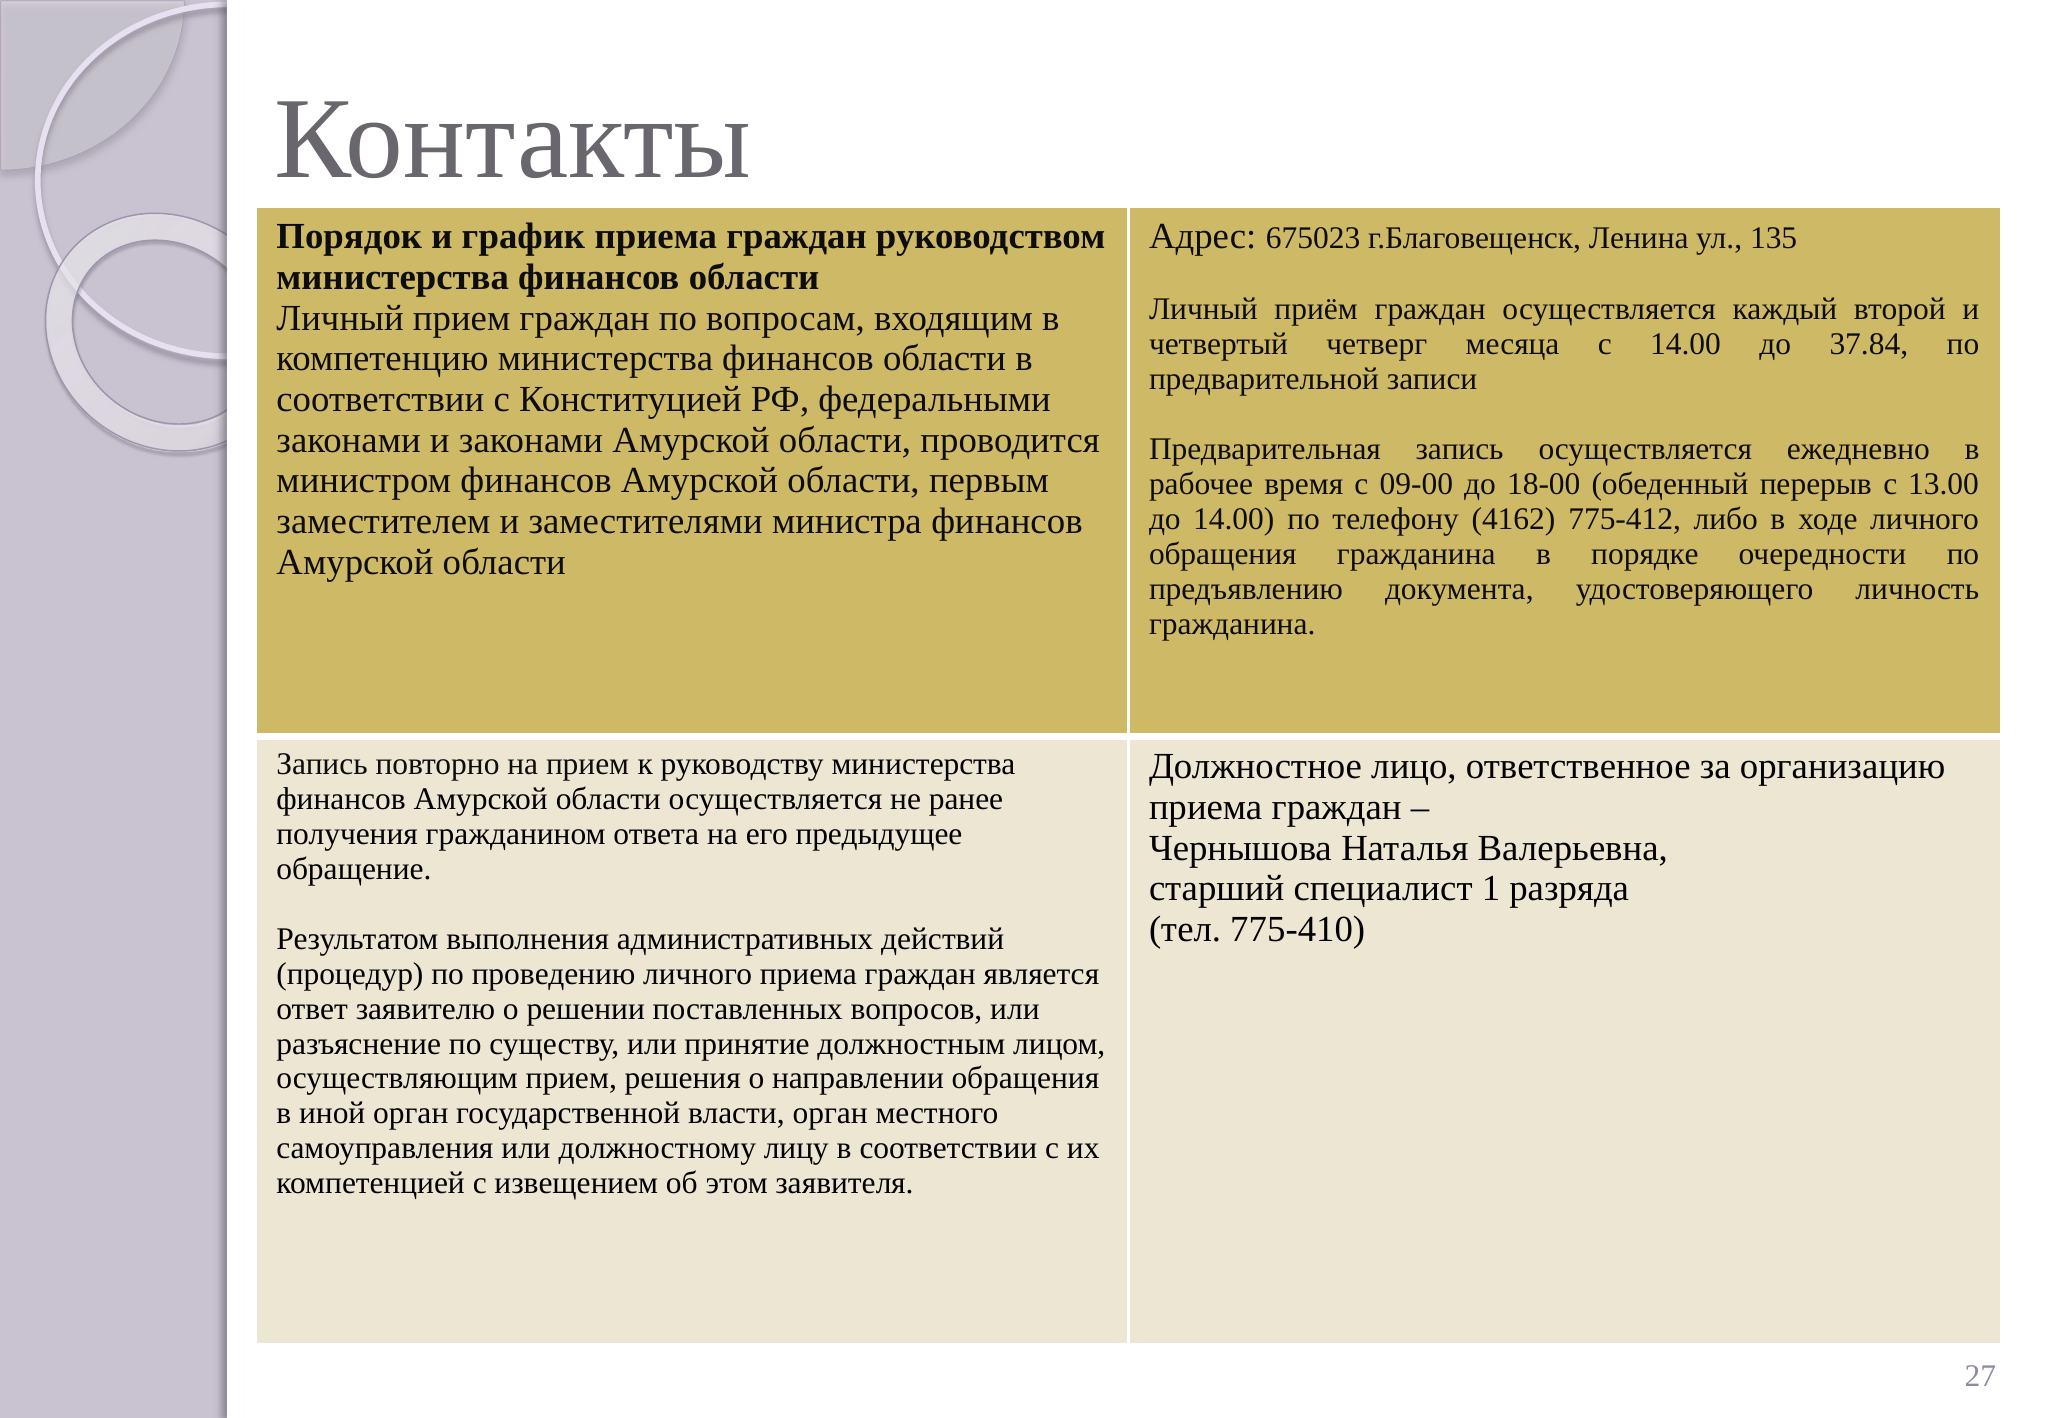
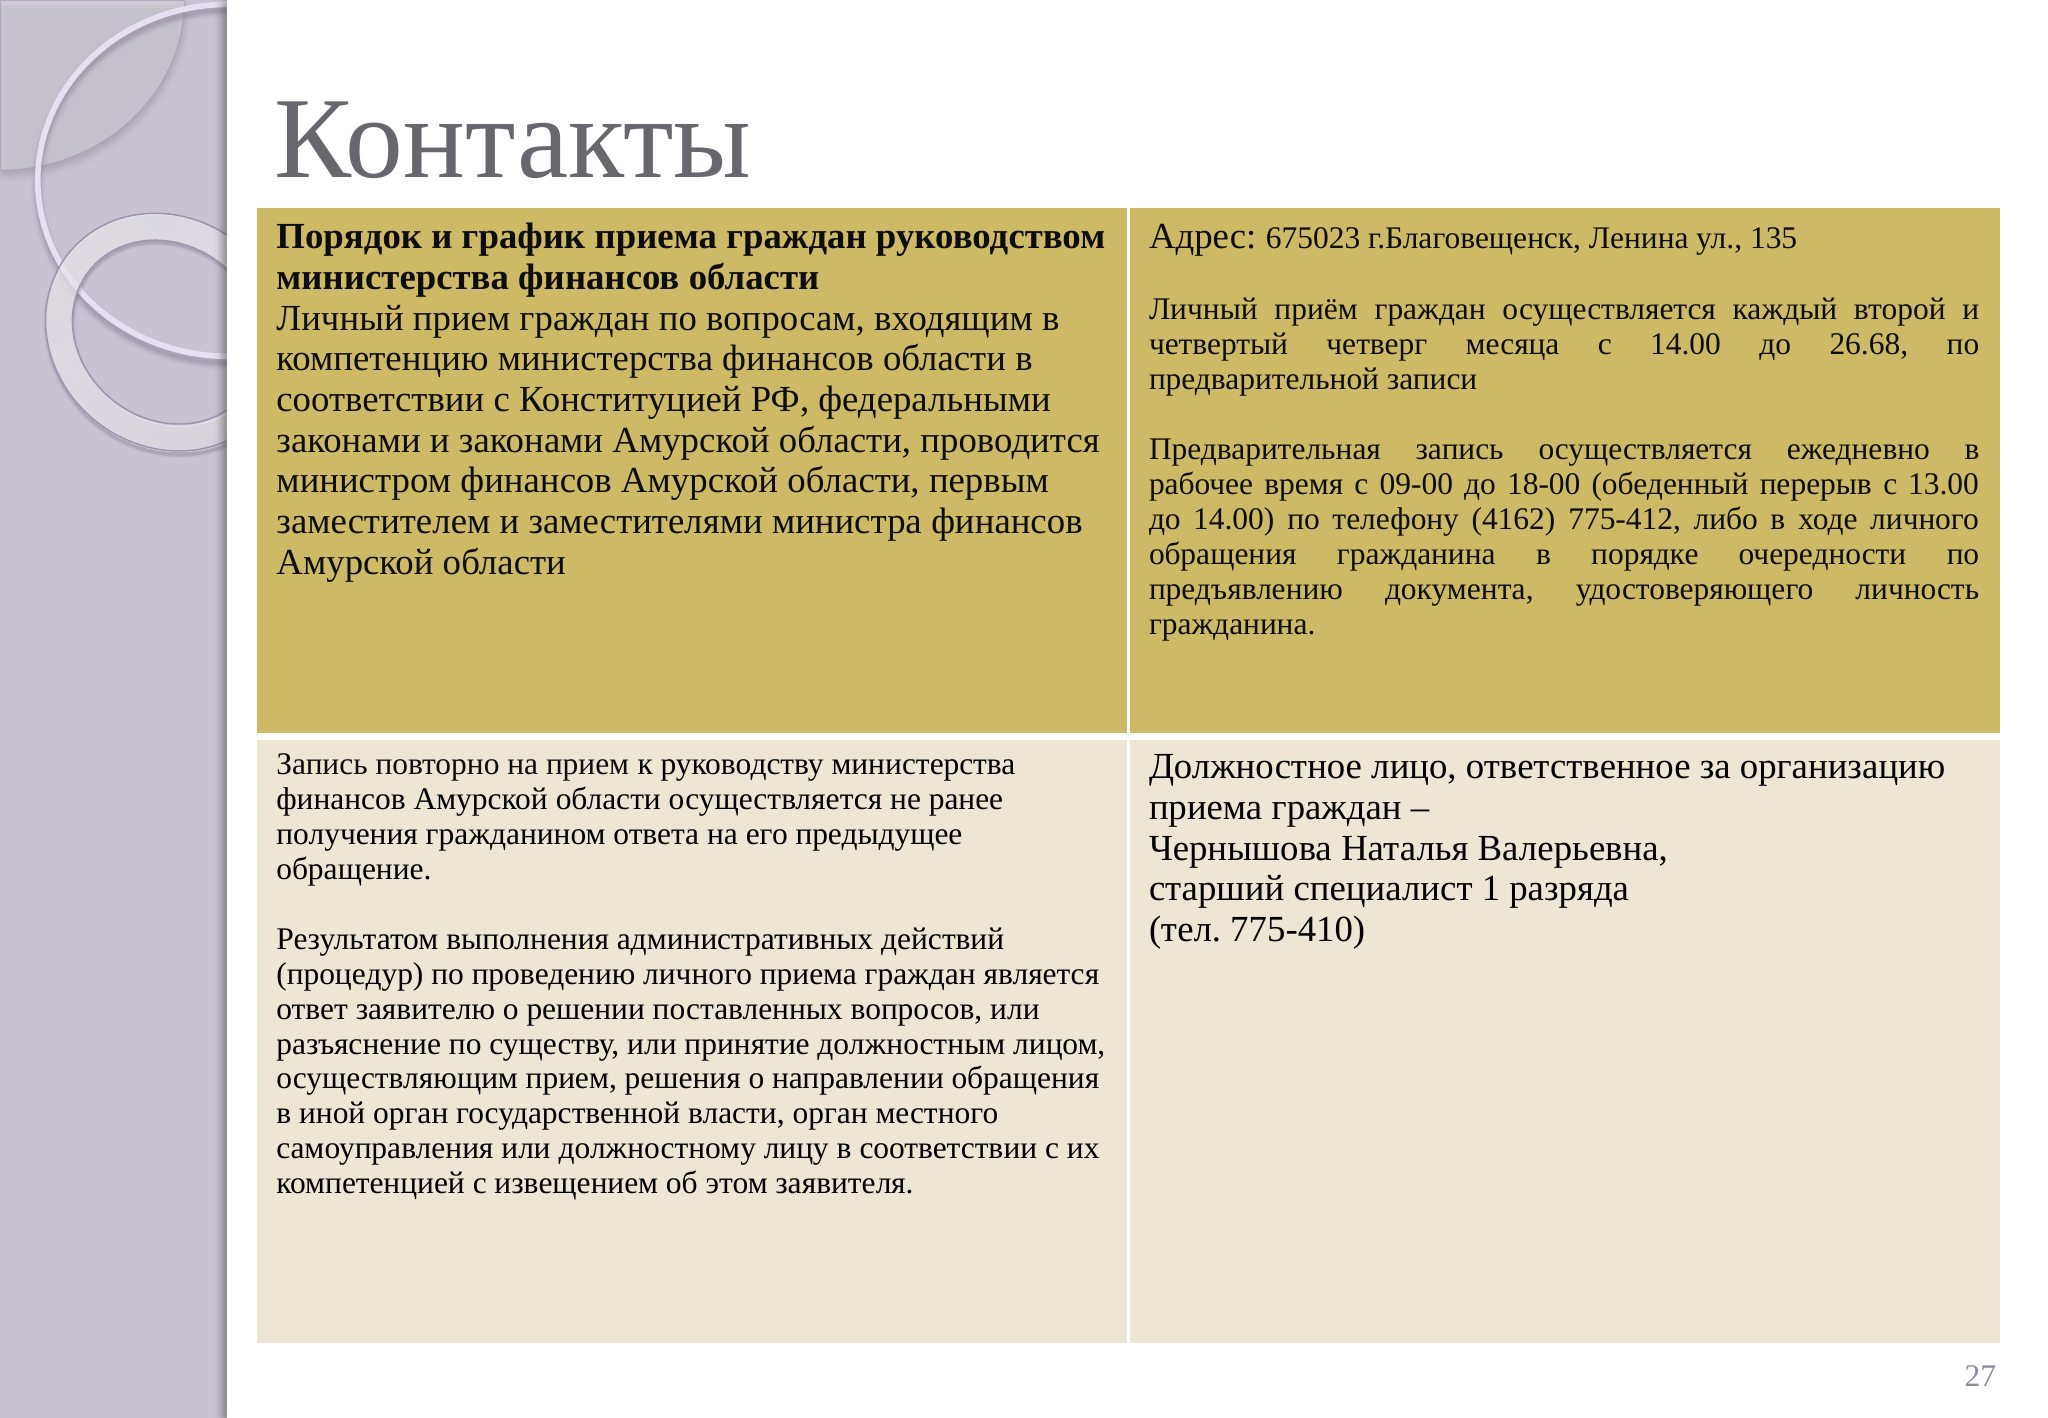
37.84: 37.84 -> 26.68 (1869, 344)
